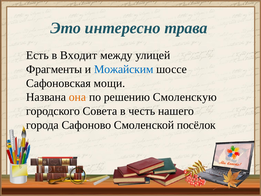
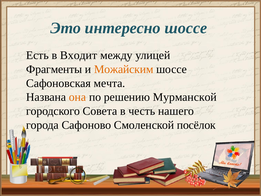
интересно трава: трава -> шоссе (186, 28)
Можайским colour: blue -> orange (124, 69)
мощи: мощи -> мечта (110, 83)
Смоленскую: Смоленскую -> Мурманской (185, 97)
